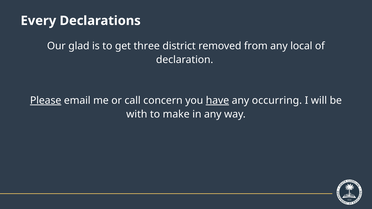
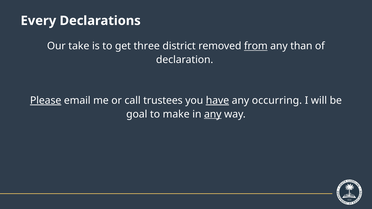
glad: glad -> take (79, 46)
from underline: none -> present (256, 46)
local: local -> than (301, 46)
concern: concern -> trustees (163, 101)
with: with -> goal (137, 114)
any underline: none -> present (213, 114)
